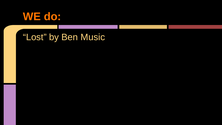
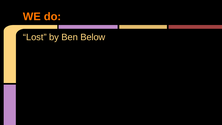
Music: Music -> Below (93, 37)
